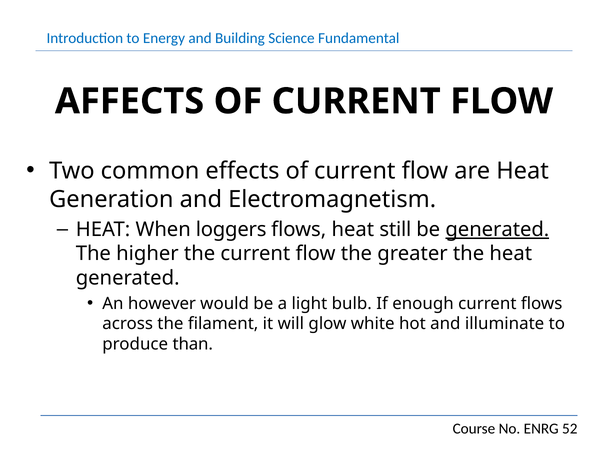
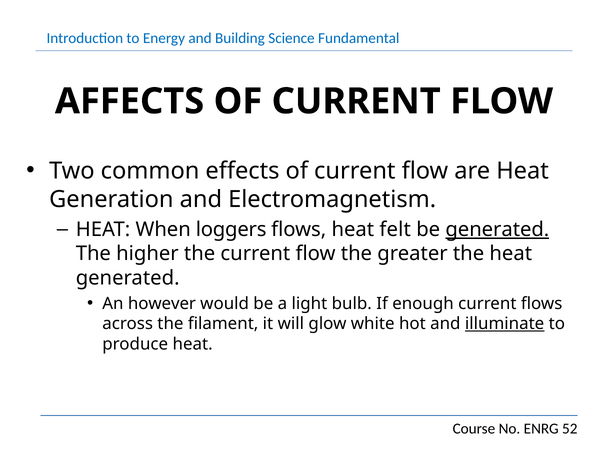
still: still -> felt (395, 229)
illuminate underline: none -> present (505, 324)
produce than: than -> heat (193, 344)
